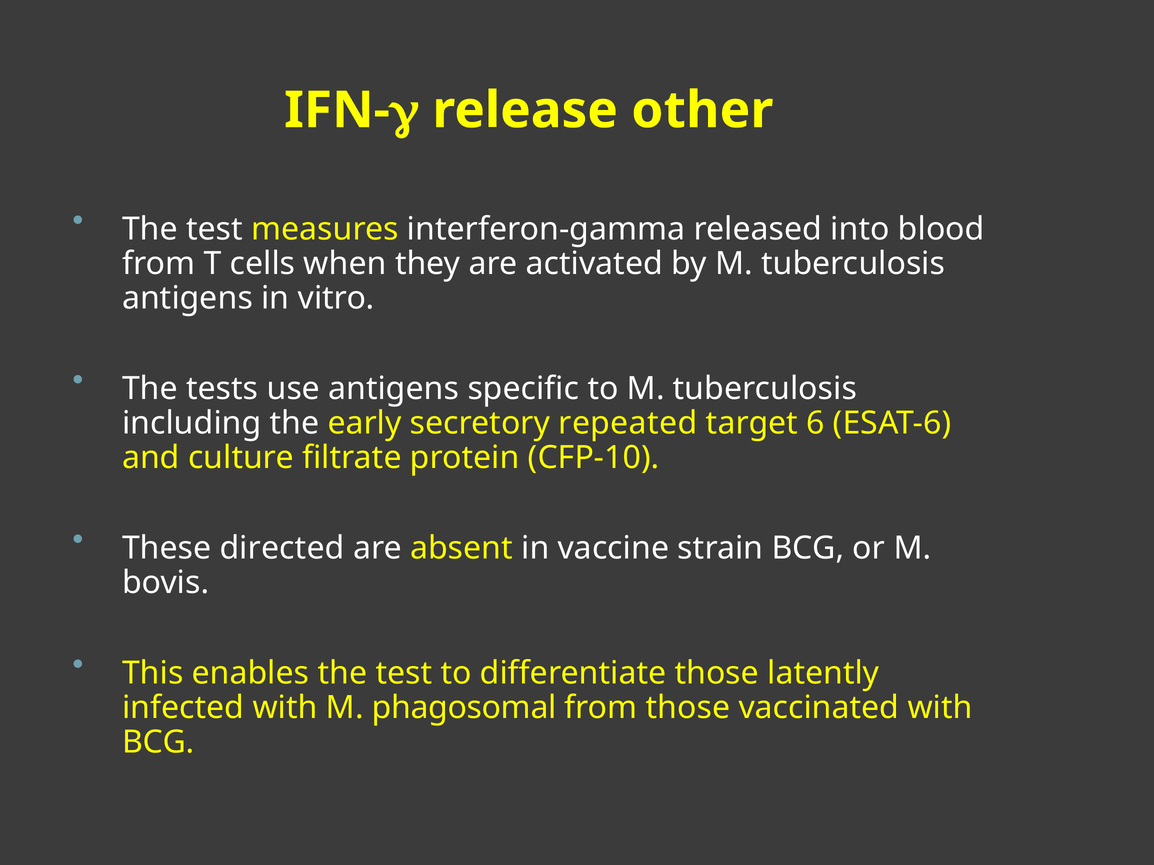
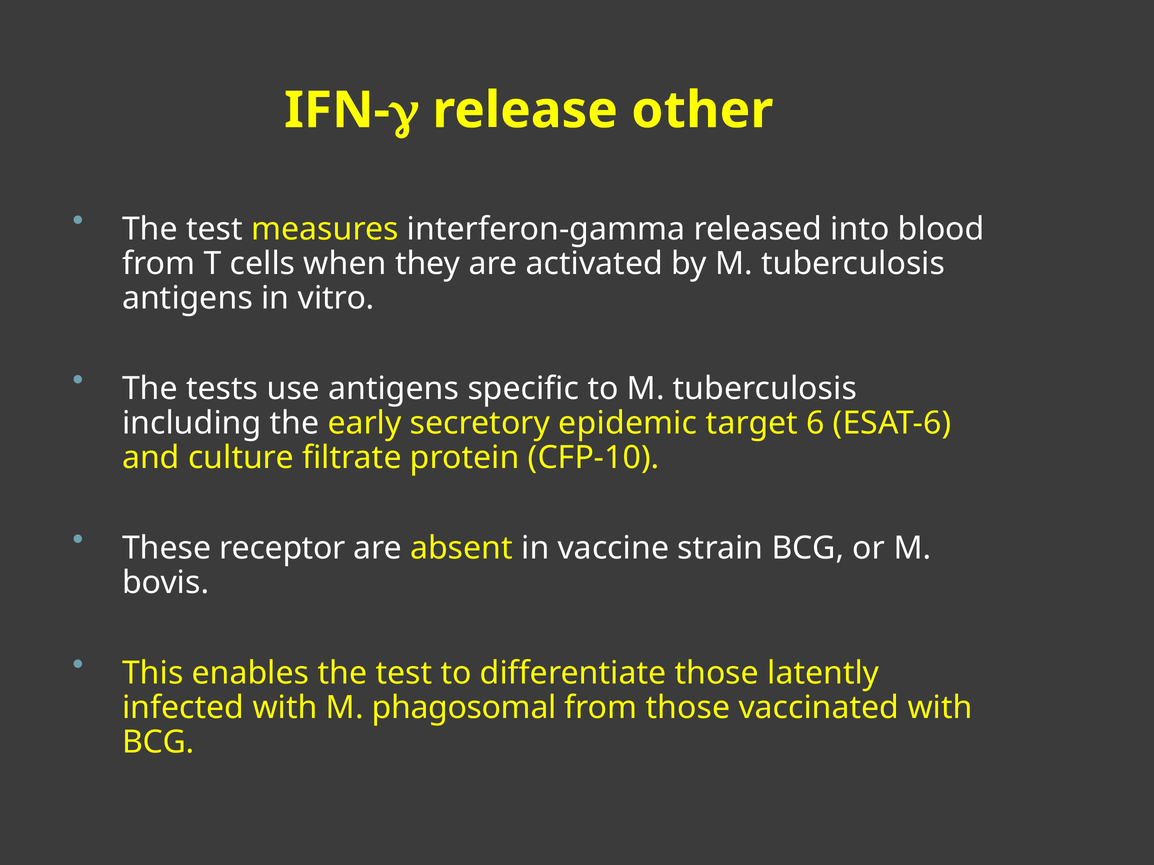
repeated: repeated -> epidemic (628, 423)
directed: directed -> receptor (282, 548)
